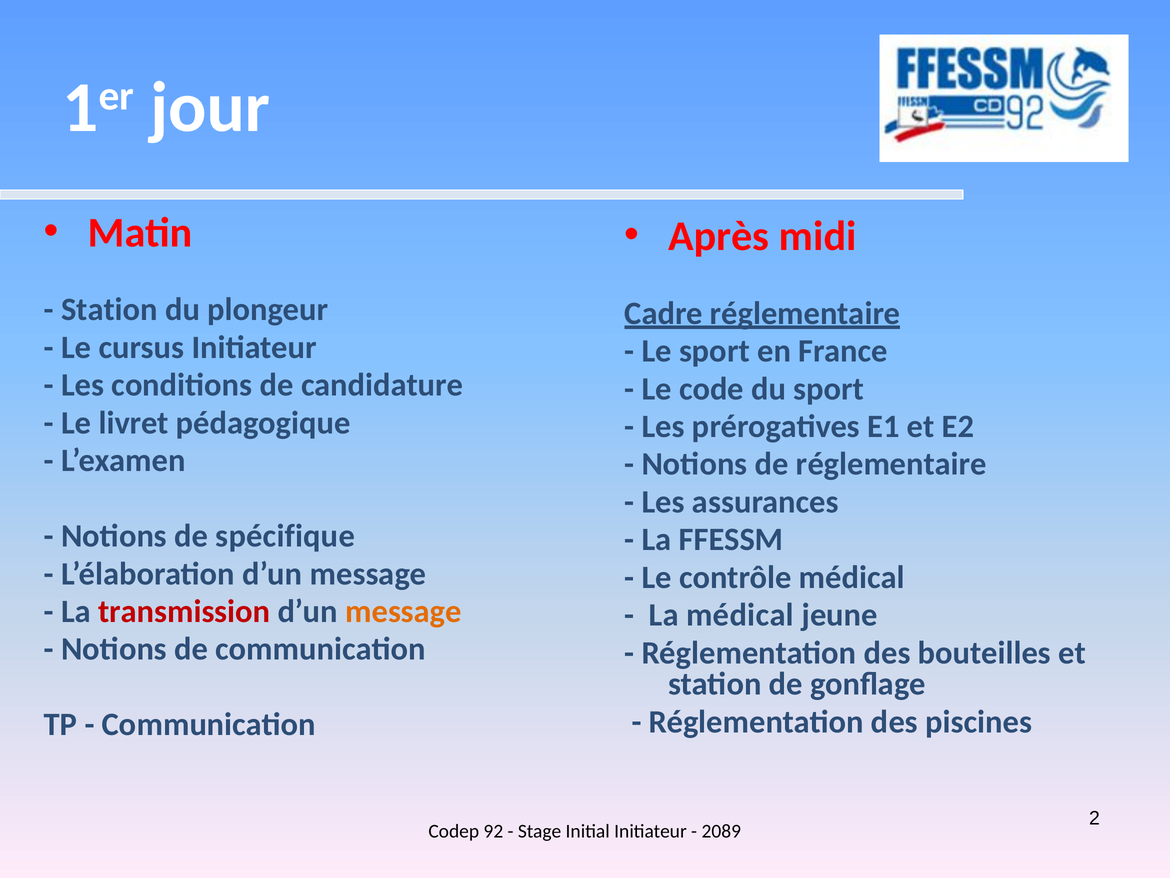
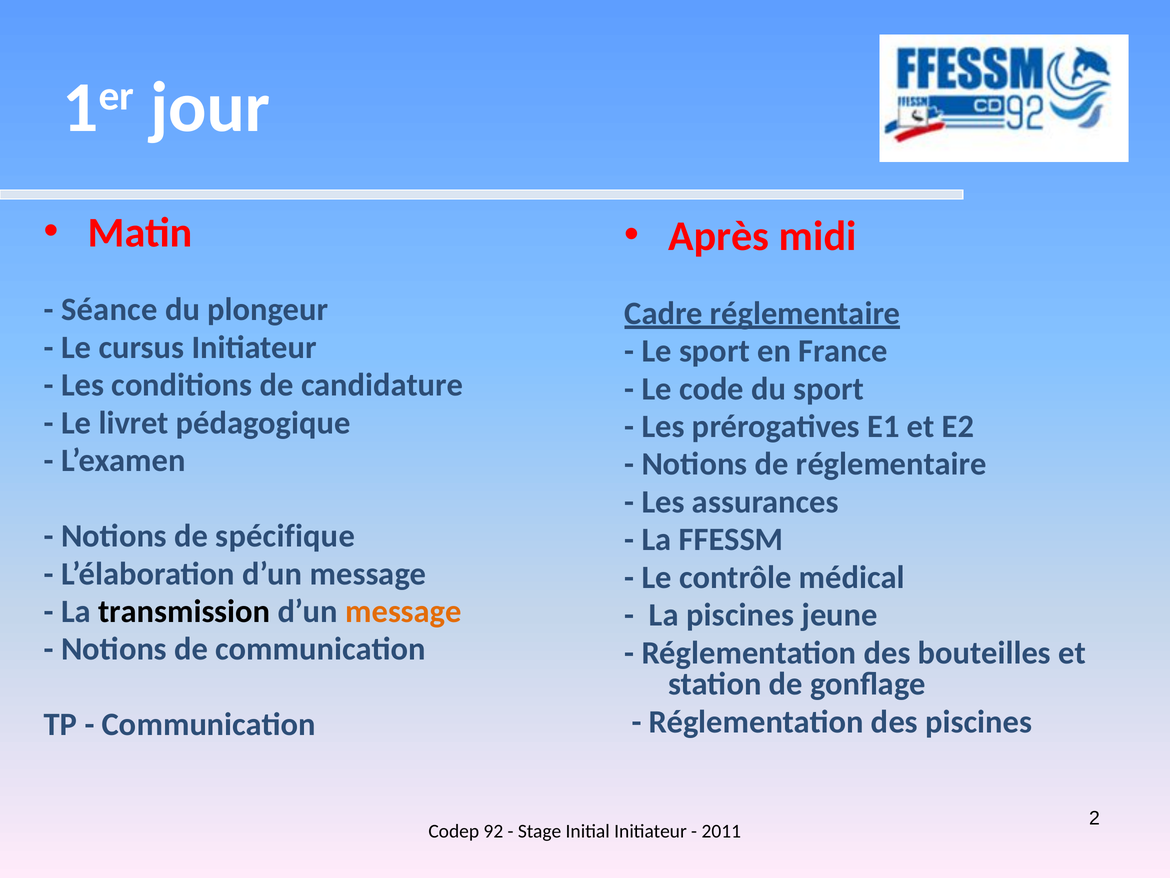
Station: Station -> Séance (109, 309)
transmission colour: red -> black (184, 611)
La médical: médical -> piscines (740, 615)
2089: 2089 -> 2011 (721, 831)
